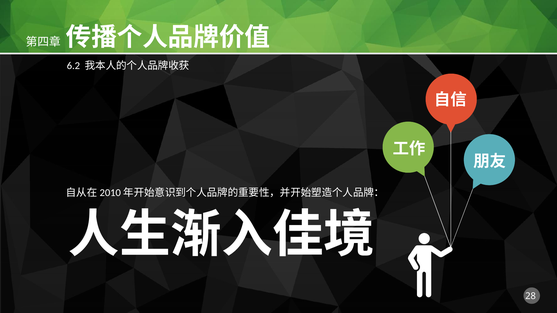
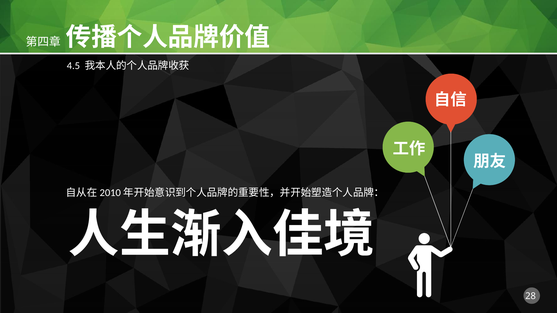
6.2: 6.2 -> 4.5 (73, 66)
